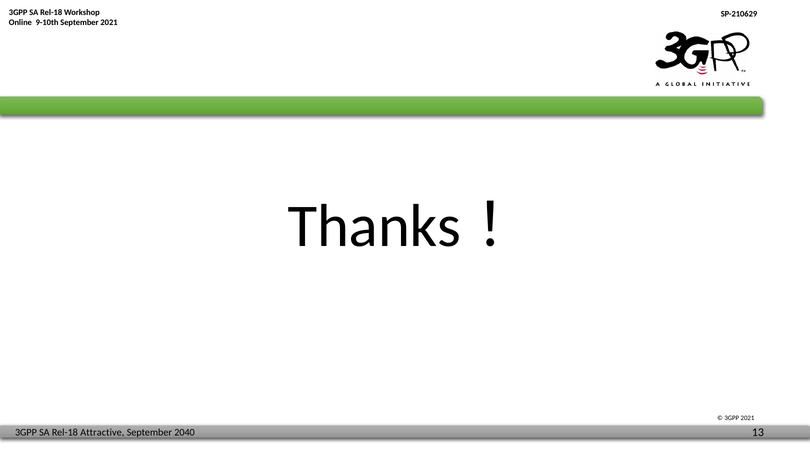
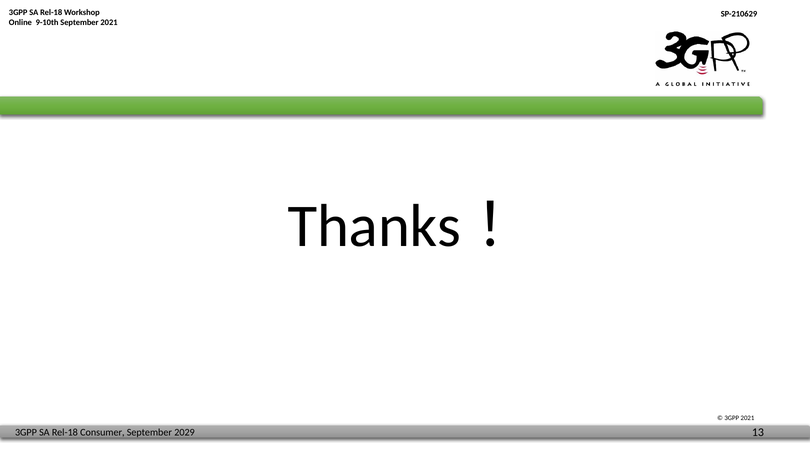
Attractive: Attractive -> Consumer (102, 433)
2040: 2040 -> 2029 (185, 433)
